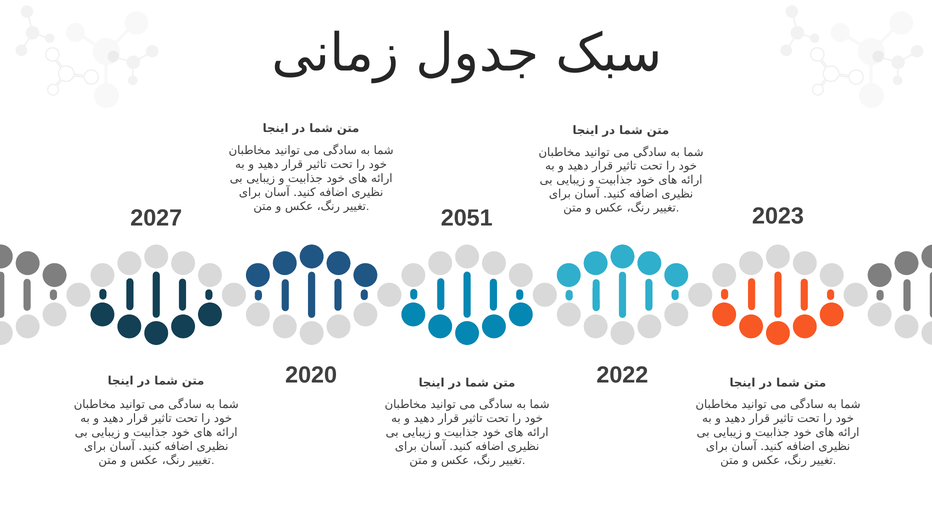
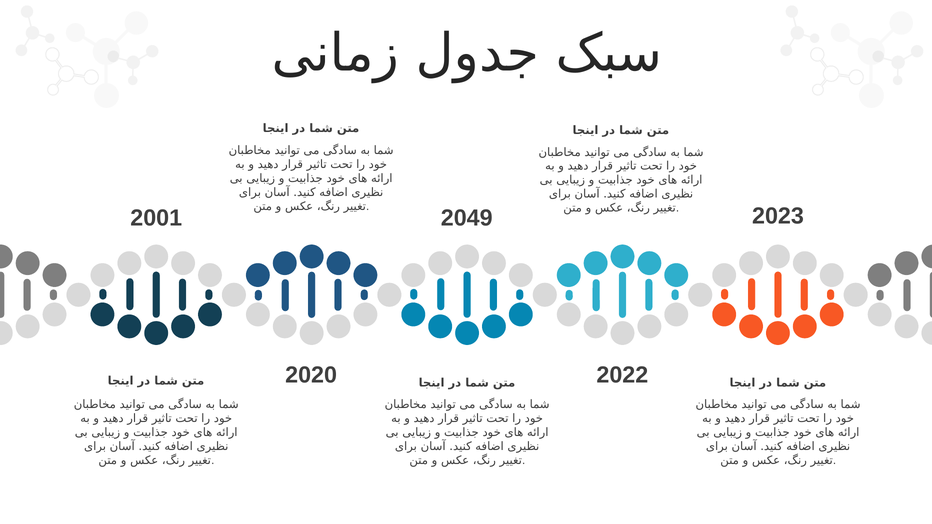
2027: 2027 -> 2001 (156, 218)
2051: 2051 -> 2049 (467, 218)
